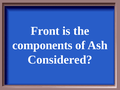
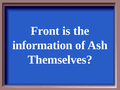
components: components -> information (42, 45)
Considered: Considered -> Themselves (60, 60)
